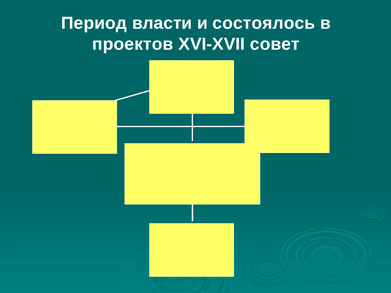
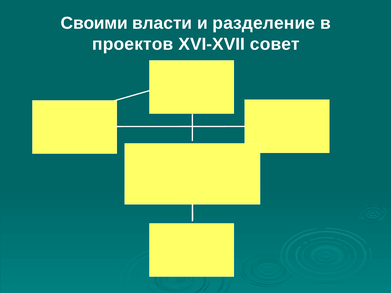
Период: Период -> Своими (94, 23)
состоялось: состоялось -> разделение (264, 23)
